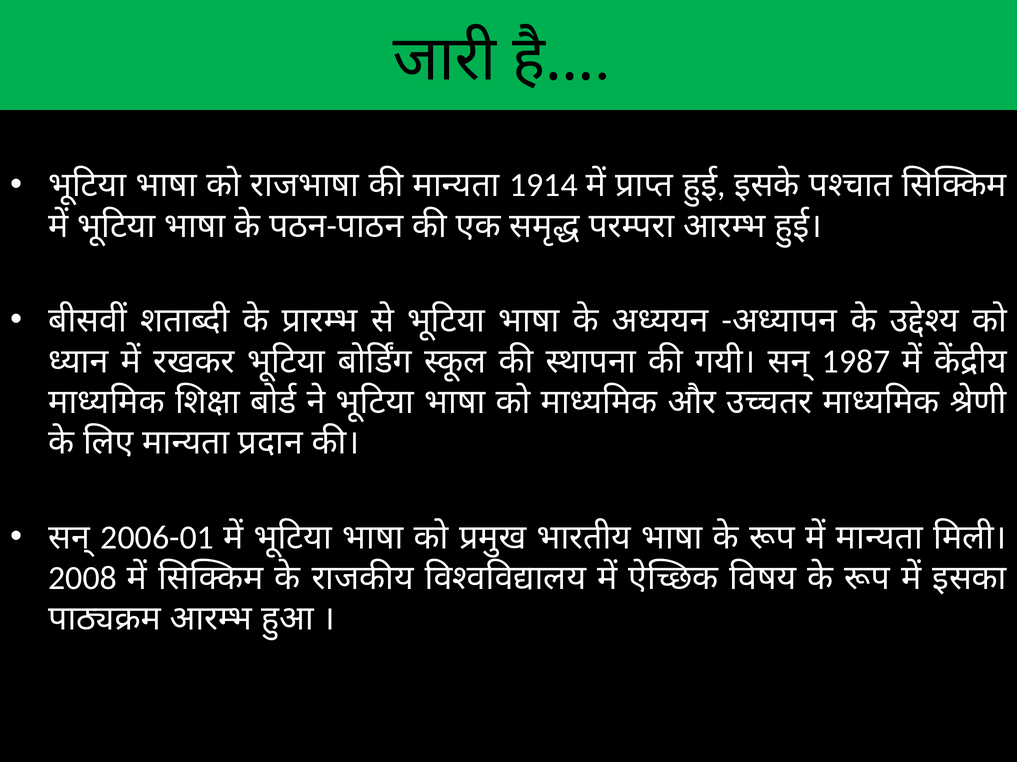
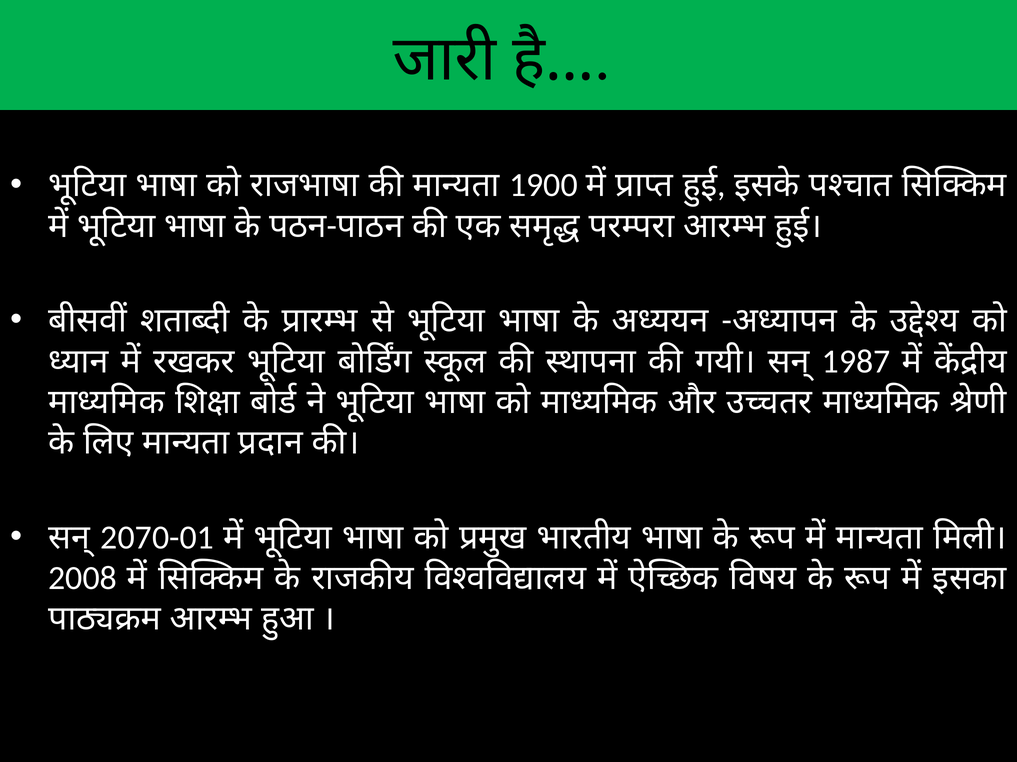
1914: 1914 -> 1900 (543, 185)
2006-01: 2006-01 -> 2070-01 (157, 538)
